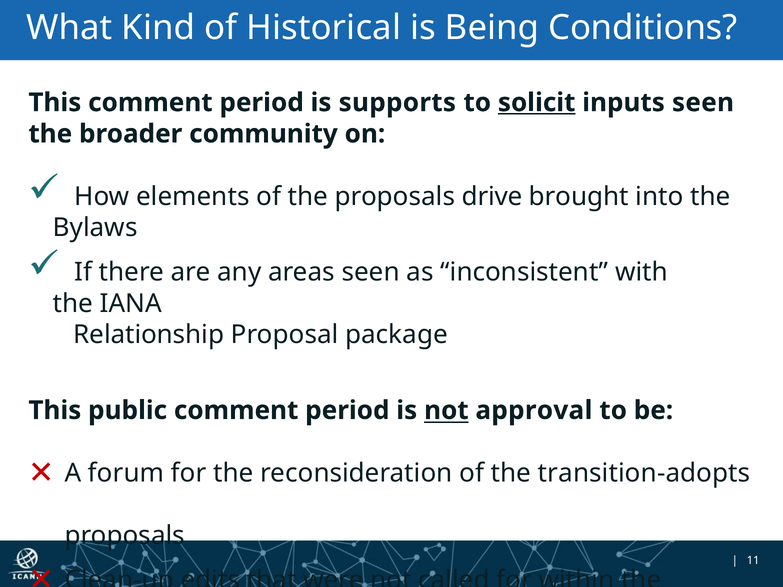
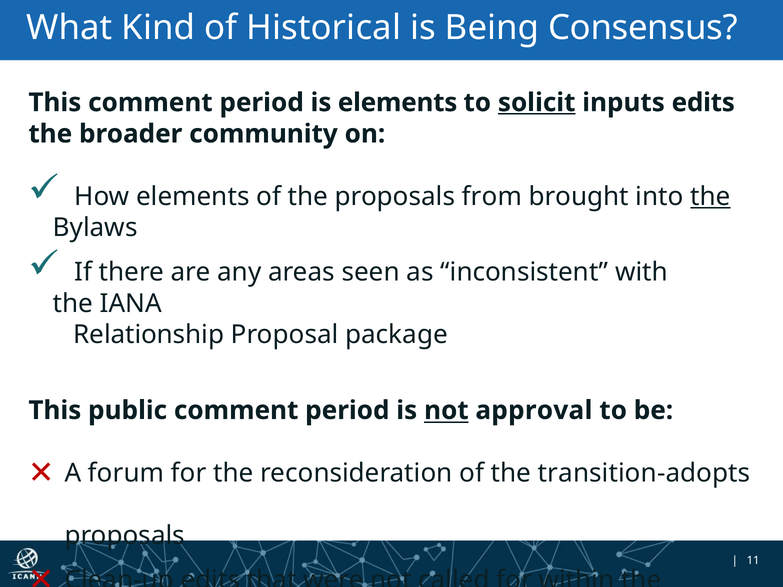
Conditions: Conditions -> Consensus (643, 28)
is supports: supports -> elements (398, 103)
inputs seen: seen -> edits (703, 103)
drive: drive -> from (492, 197)
the underline: none -> present (711, 197)
